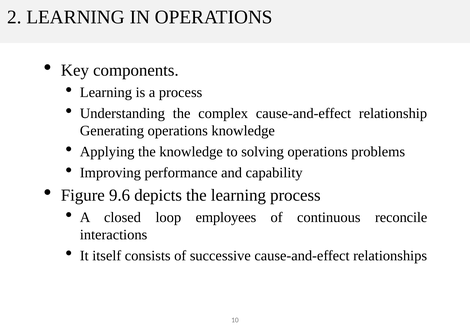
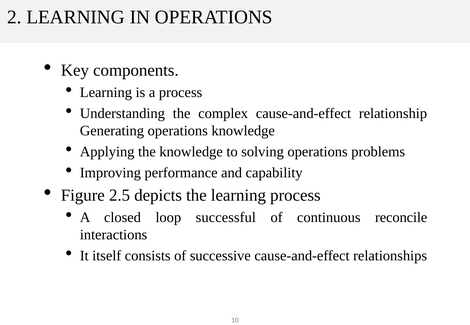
9.6: 9.6 -> 2.5 (120, 195)
employees: employees -> successful (226, 218)
